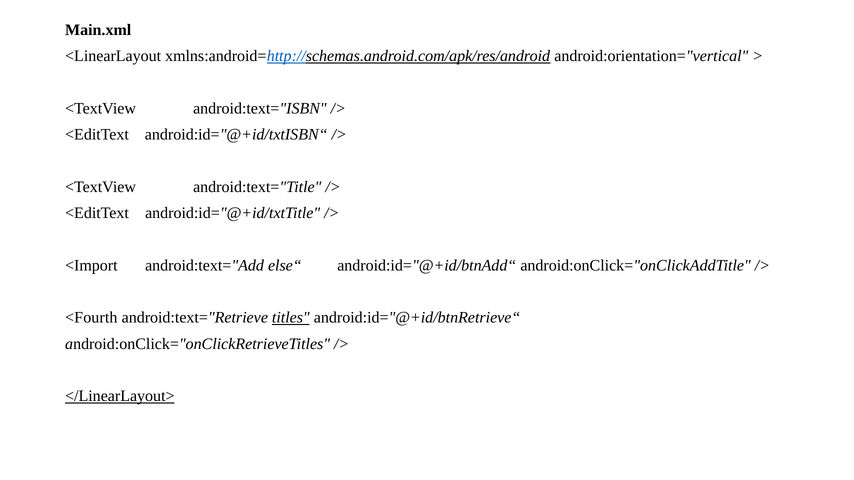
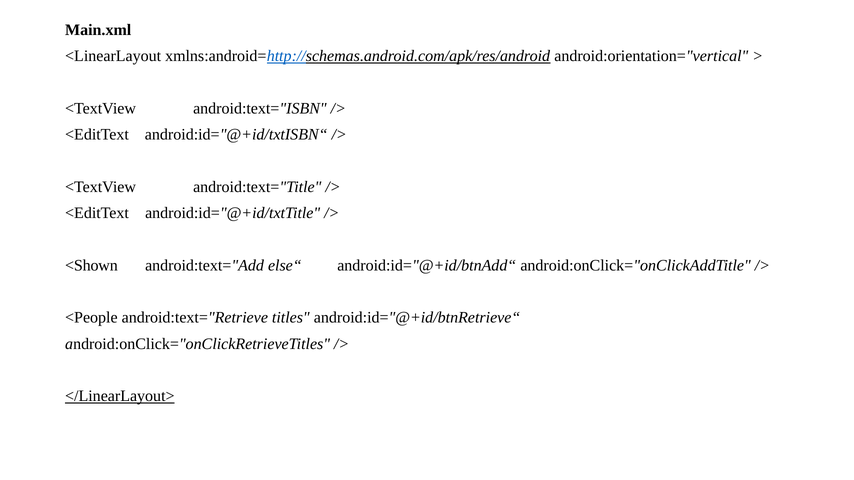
<Import: <Import -> <Shown (91, 266)
<Fourth: <Fourth -> <People (91, 318)
titles underline: present -> none (291, 318)
